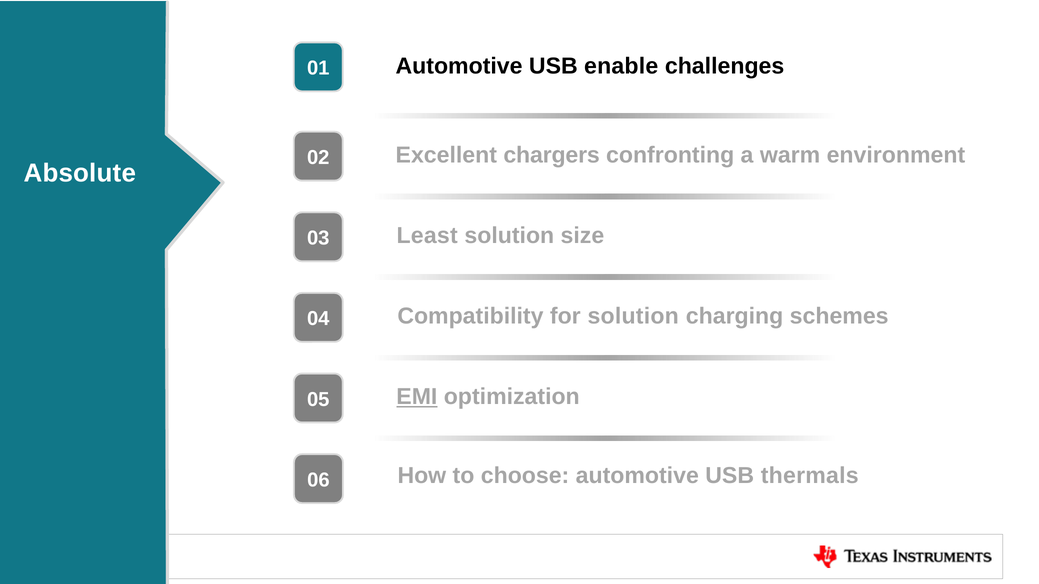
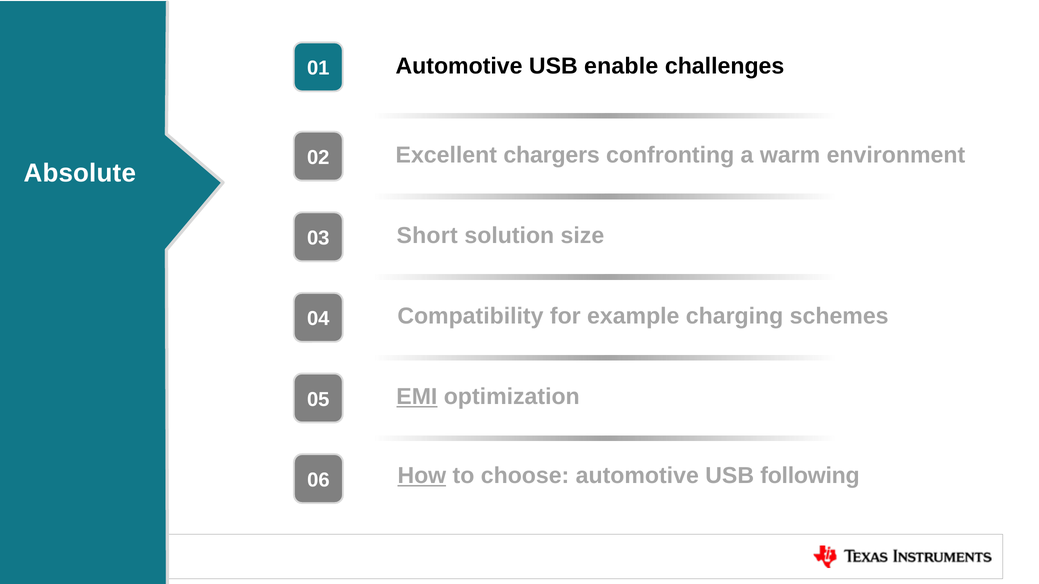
Least: Least -> Short (427, 236)
for solution: solution -> example (633, 316)
How underline: none -> present (422, 476)
thermals: thermals -> following (810, 476)
